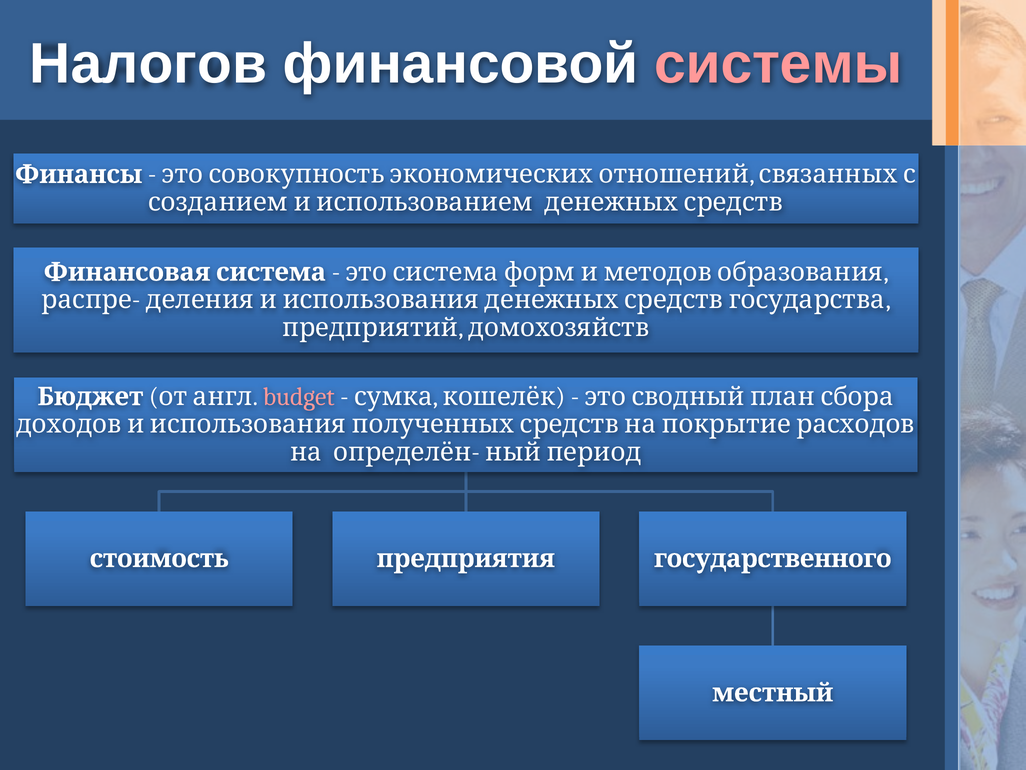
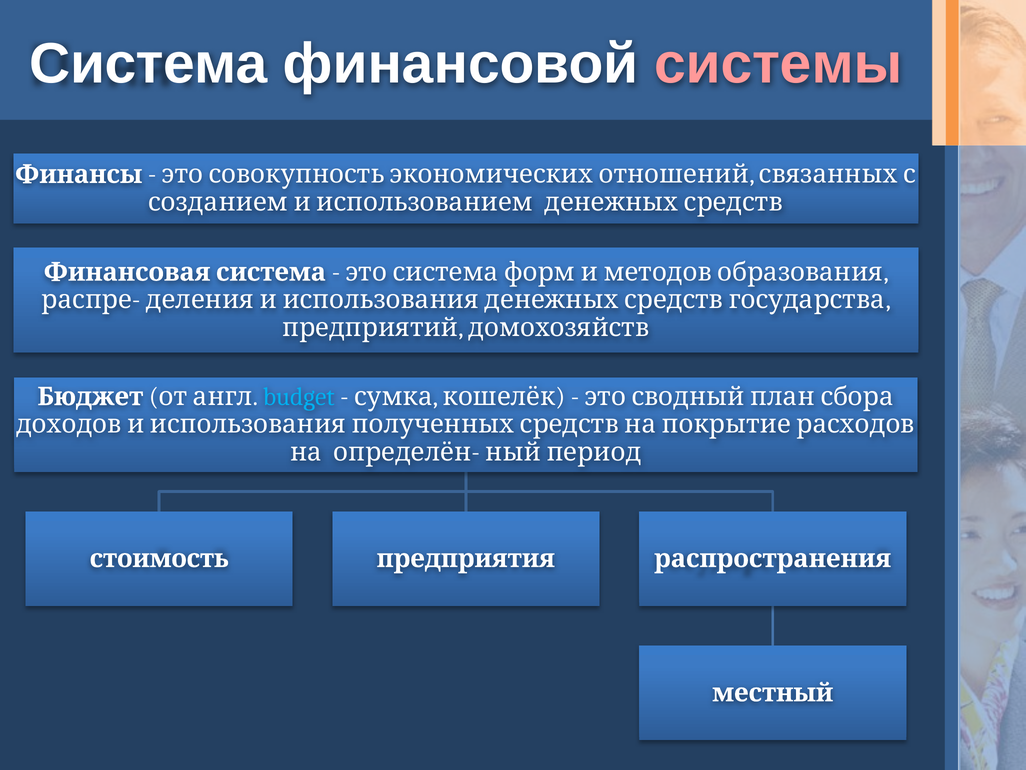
Налогов: Налогов -> Система (148, 64)
budget colour: pink -> light blue (299, 396)
государственного: государственного -> распространения (773, 558)
